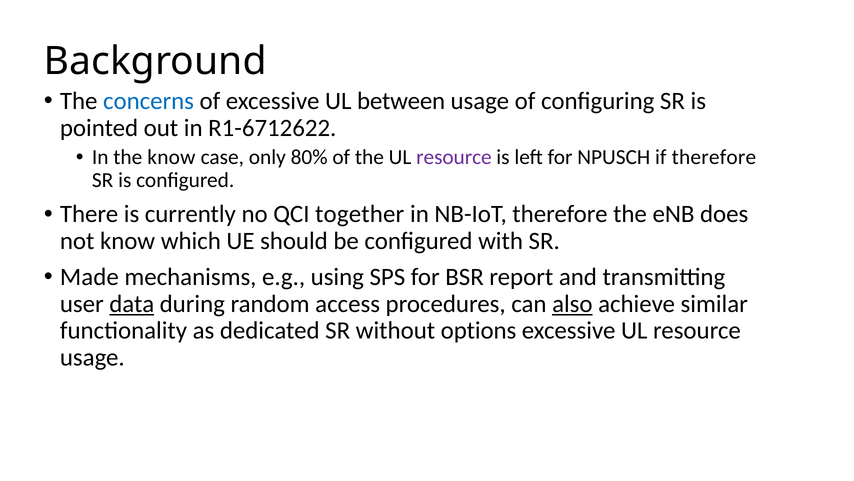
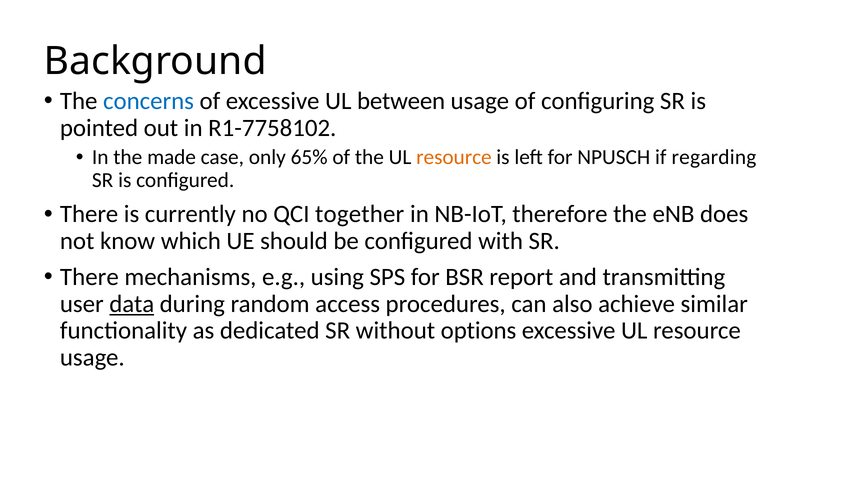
R1-6712622: R1-6712622 -> R1-7758102 (272, 128)
the know: know -> made (172, 157)
80%: 80% -> 65% (309, 157)
resource colour: purple -> orange (454, 157)
if therefore: therefore -> regarding (714, 157)
Made: Made -> There (89, 277)
also underline: present -> none (572, 303)
